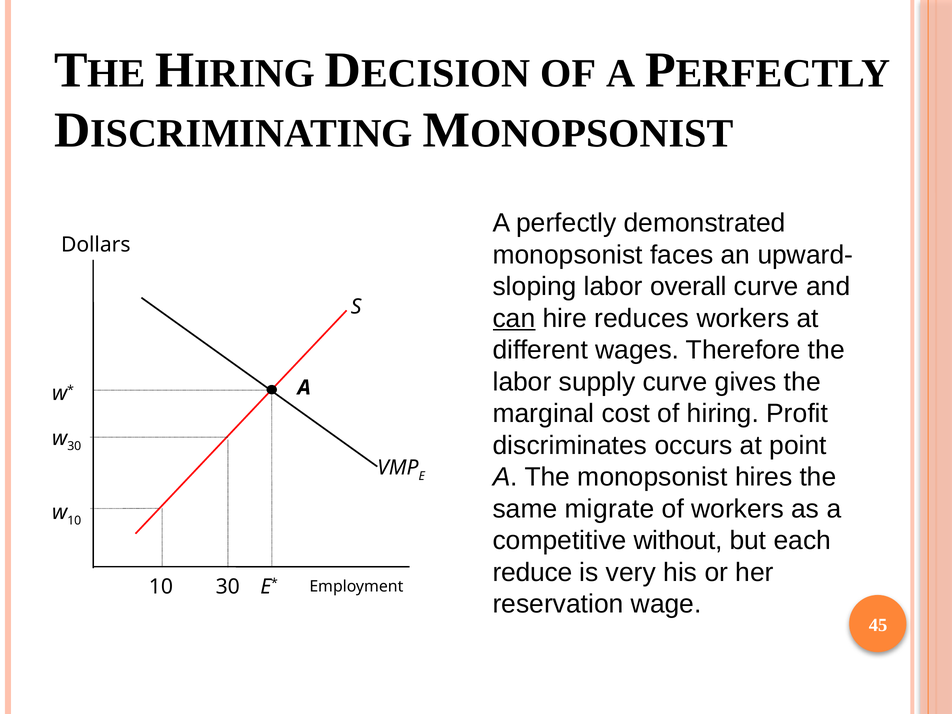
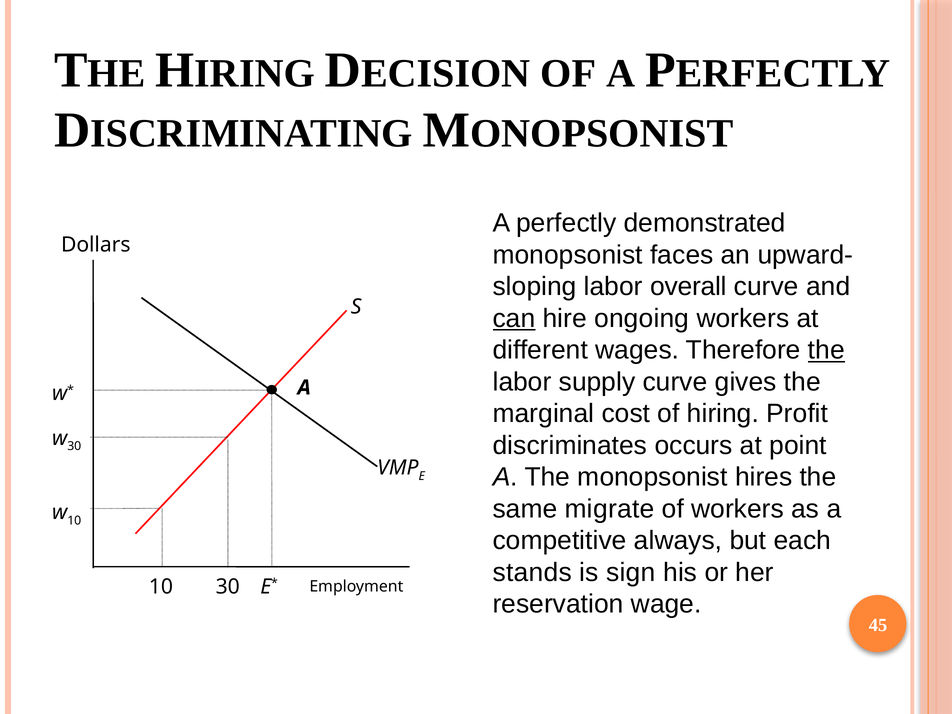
reduces: reduces -> ongoing (642, 318)
the underline: none -> present (826, 350)
without: without -> always (678, 541)
reduce: reduce -> stands (532, 572)
very: very -> sign (631, 572)
